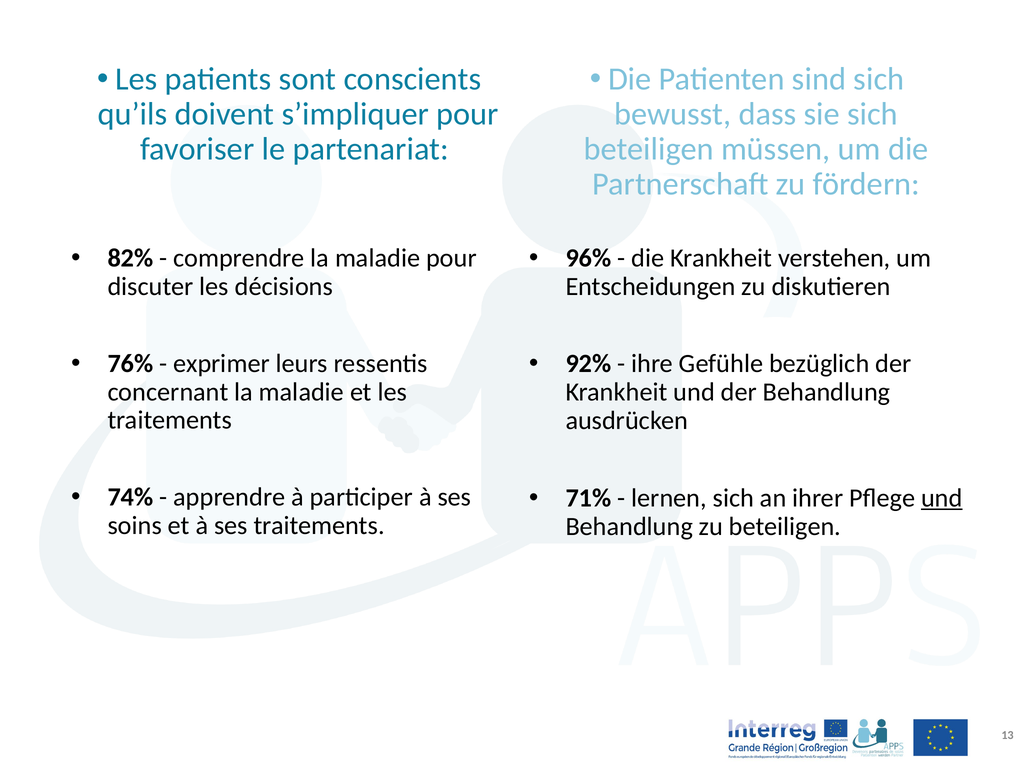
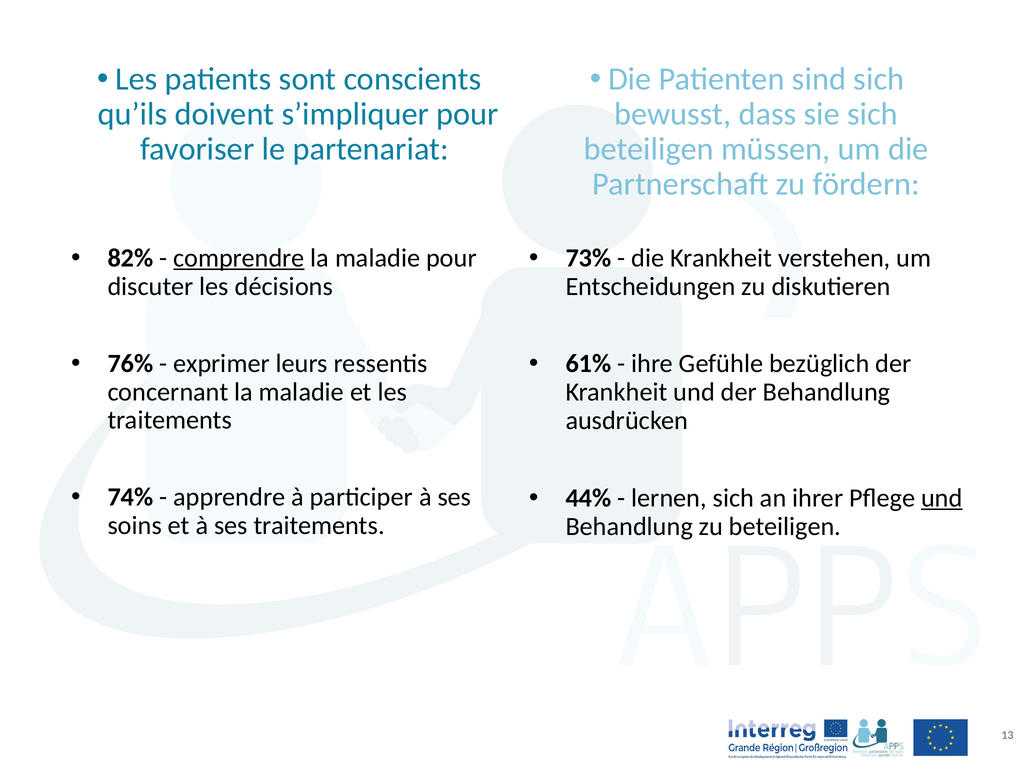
comprendre underline: none -> present (239, 258)
96%: 96% -> 73% (588, 258)
92%: 92% -> 61% (588, 364)
71%: 71% -> 44% (588, 498)
